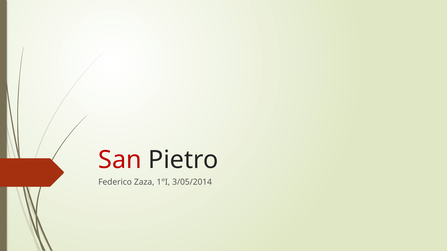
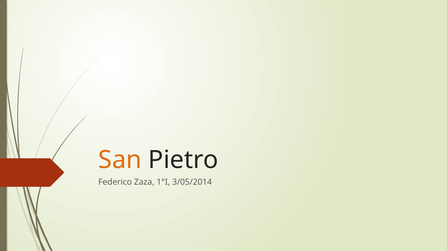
San colour: red -> orange (120, 160)
